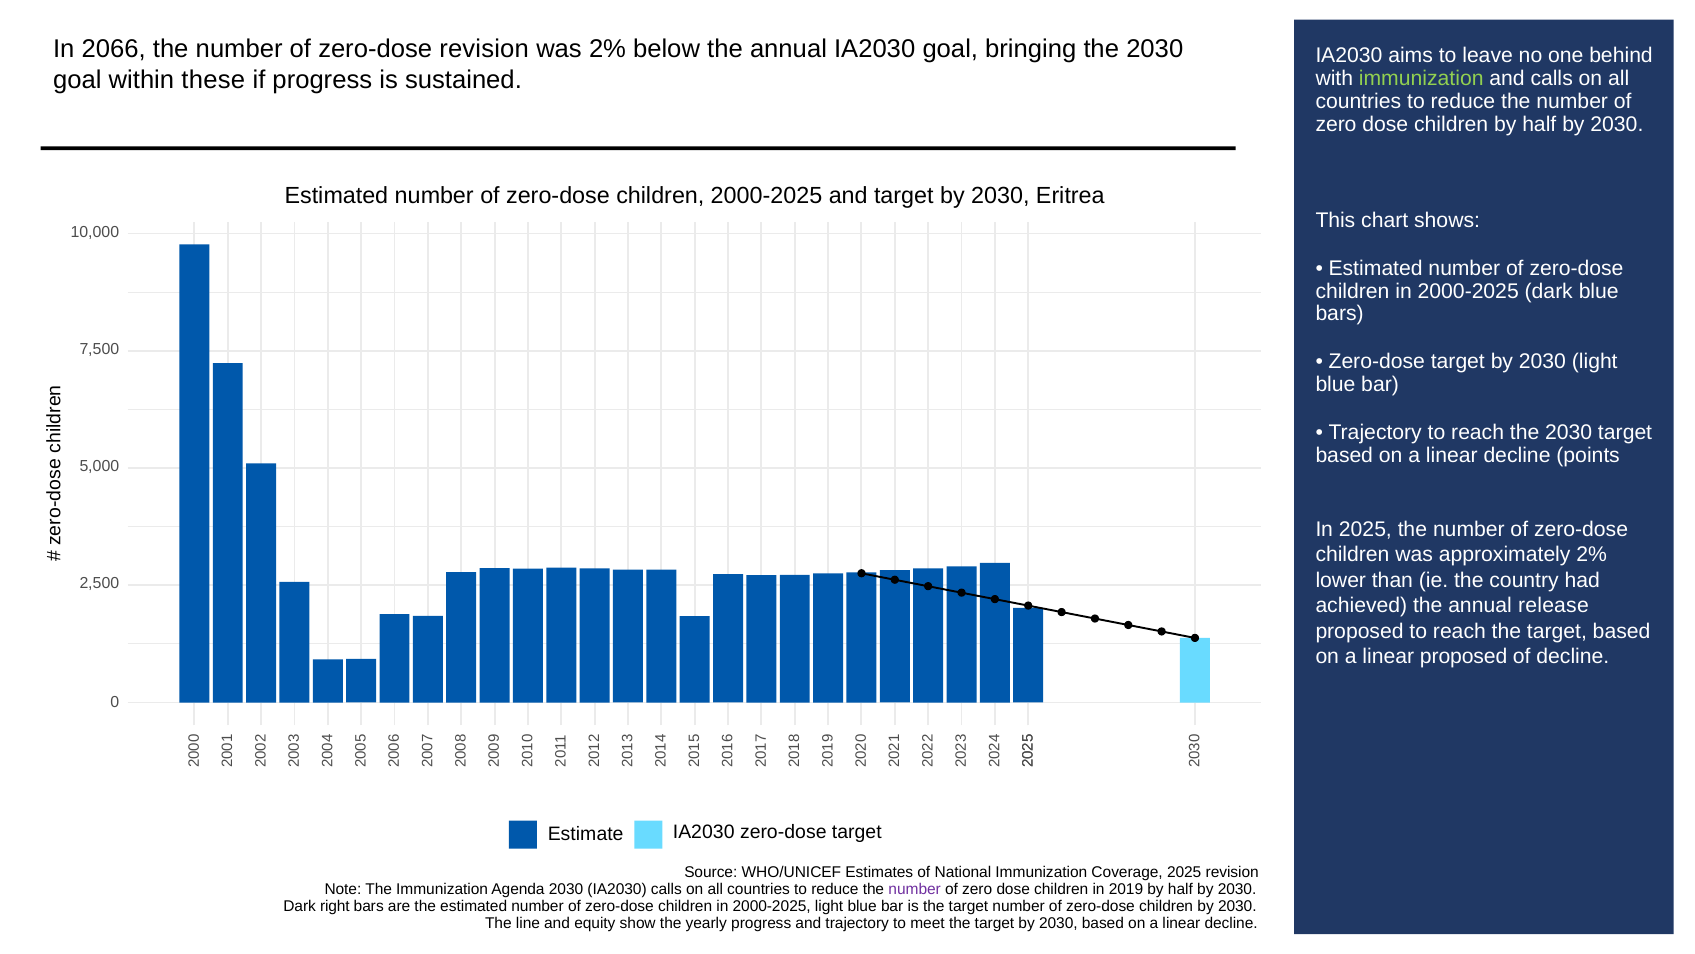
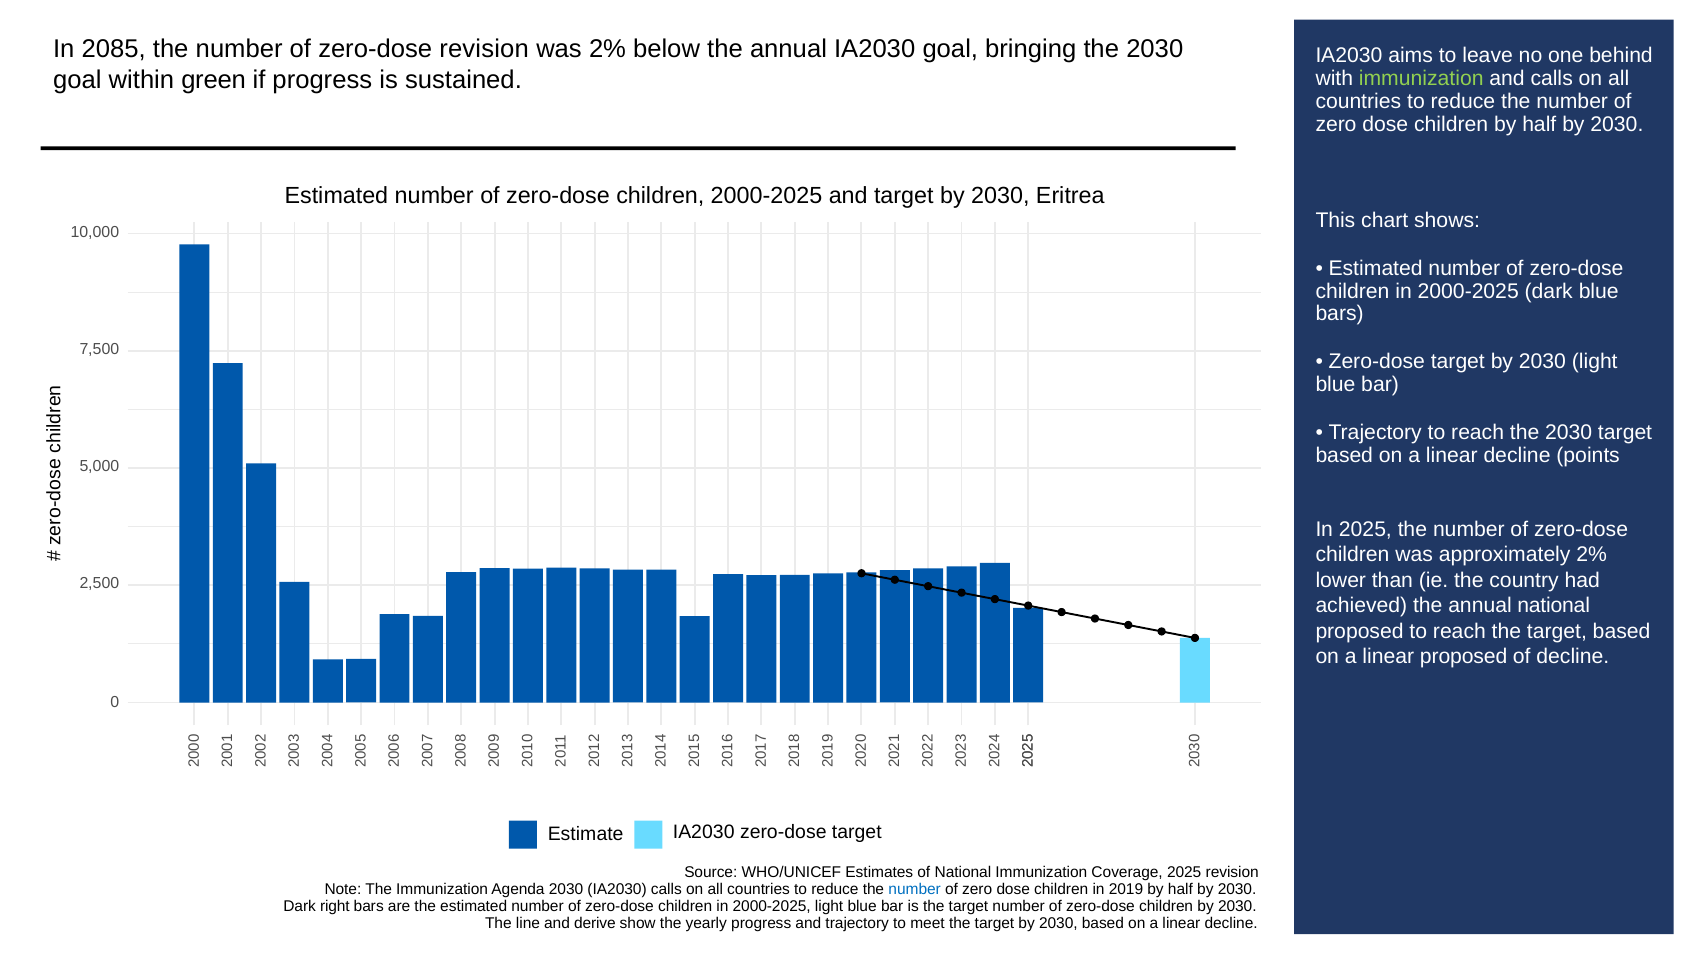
2066: 2066 -> 2085 (114, 49)
these: these -> green (214, 80)
annual release: release -> national (1554, 605)
number colour: purple -> blue (915, 889)
equity: equity -> derive (595, 923)
